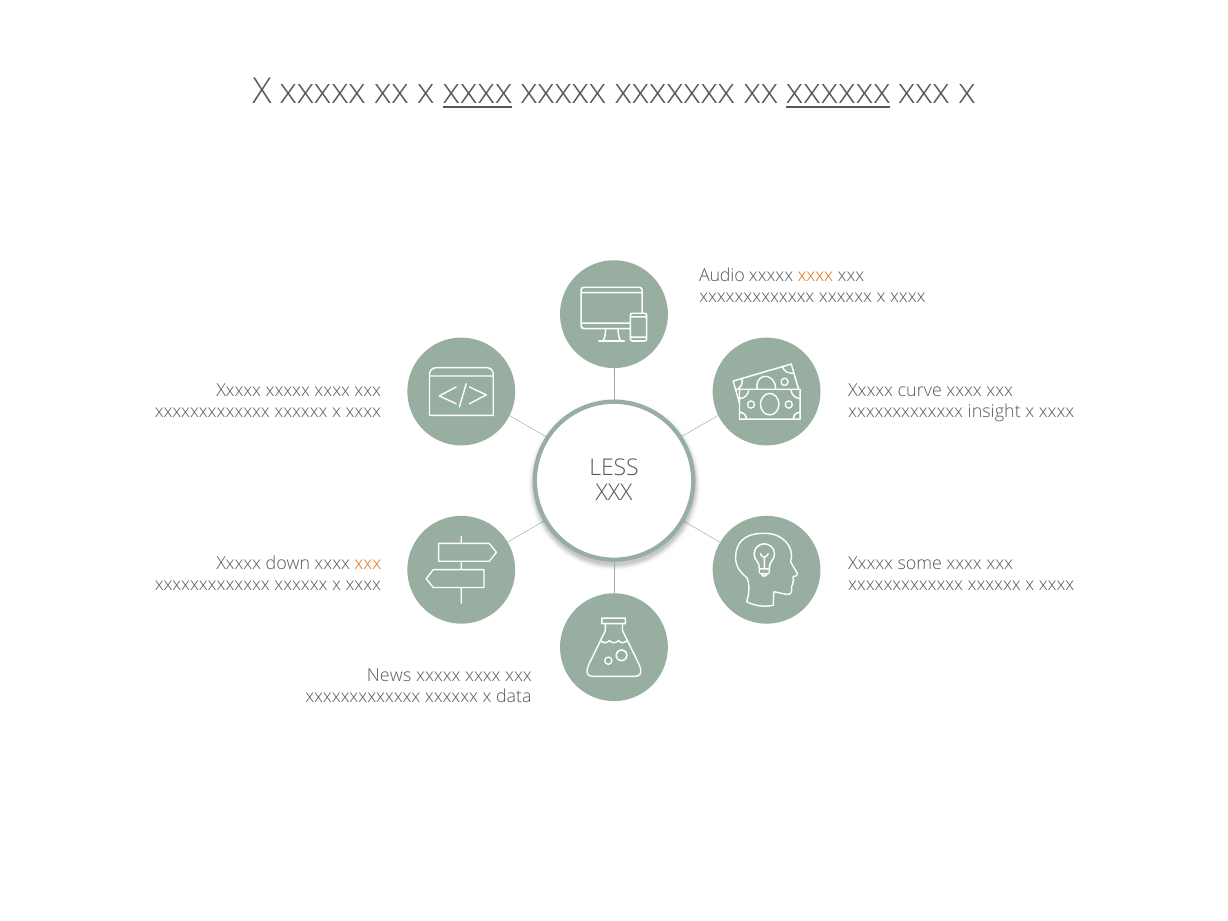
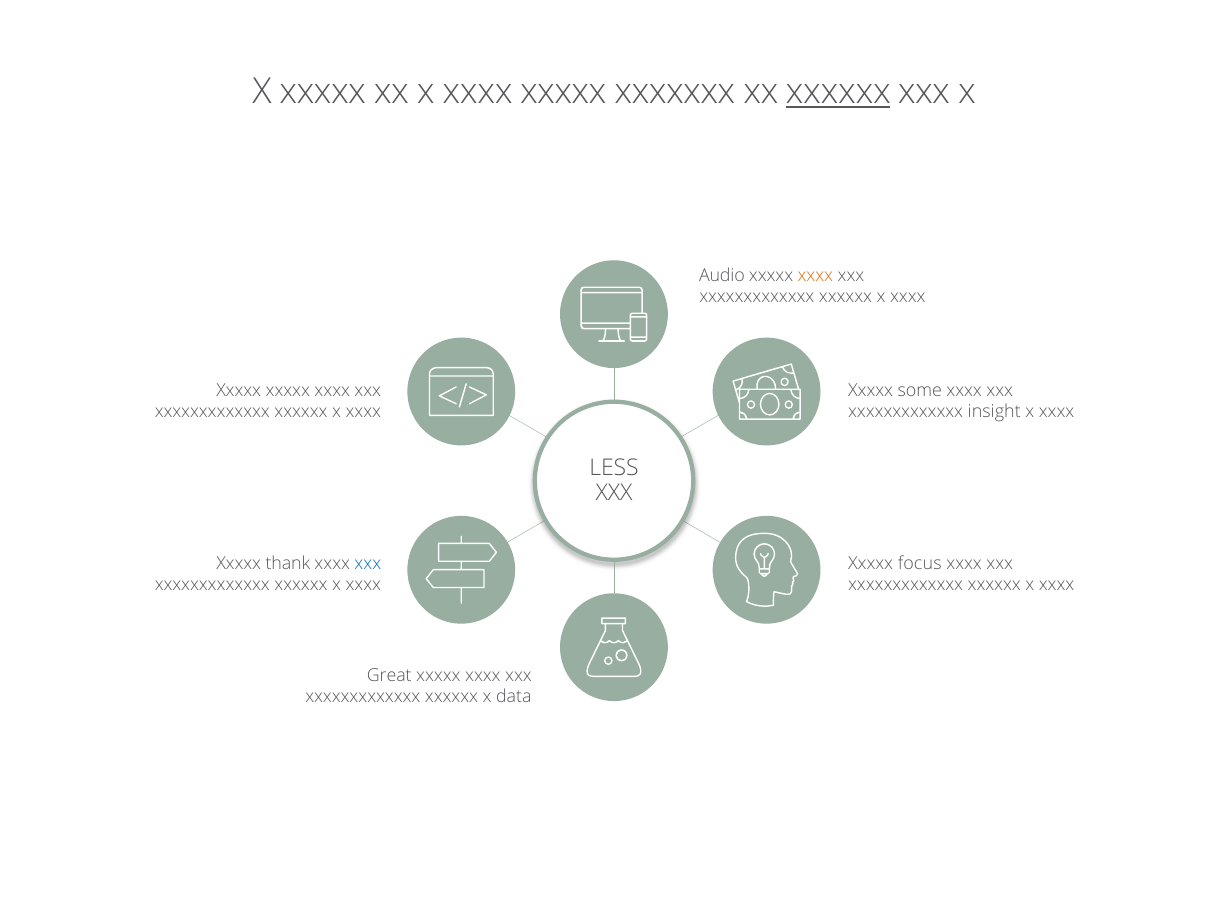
xxxx underline: present -> none (478, 92)
curve: curve -> some (920, 390)
down: down -> thank (288, 563)
xxx colour: orange -> blue (368, 563)
some: some -> focus (920, 563)
News: News -> Great (389, 675)
